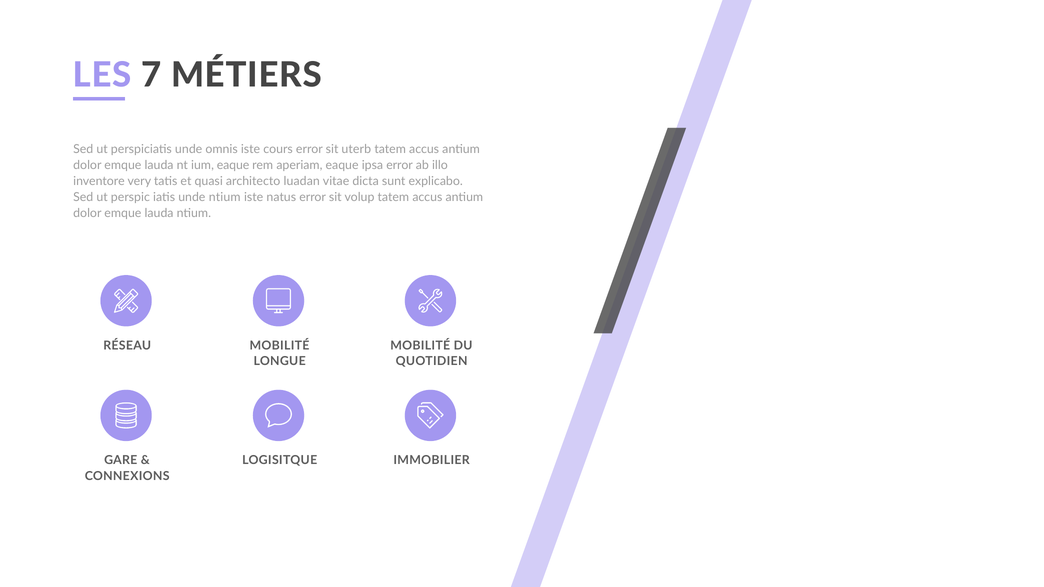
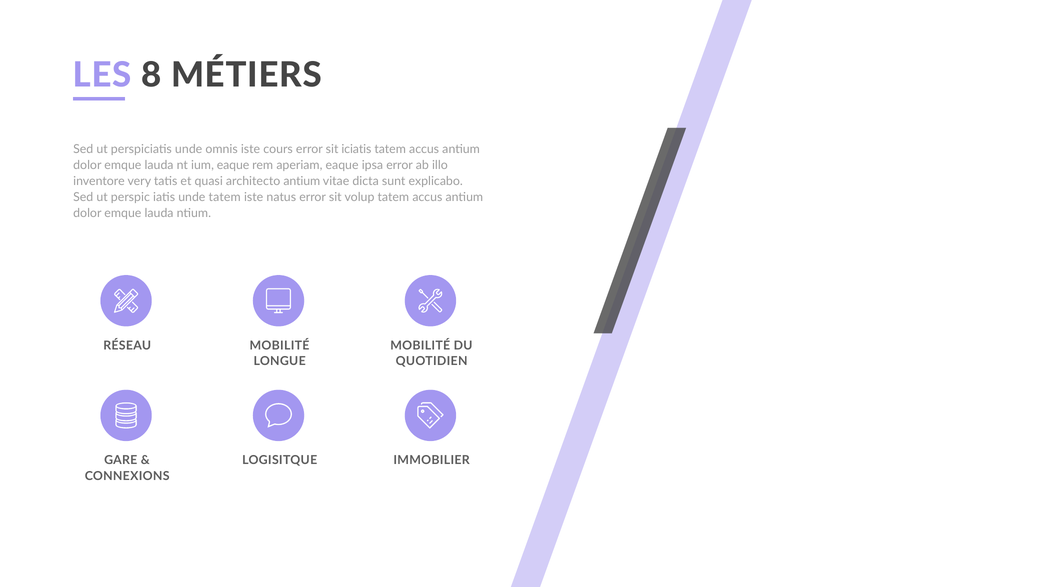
7: 7 -> 8 (151, 75)
uterb: uterb -> iciatis (356, 149)
architecto luadan: luadan -> antium (302, 181)
unde ntium: ntium -> tatem (225, 197)
